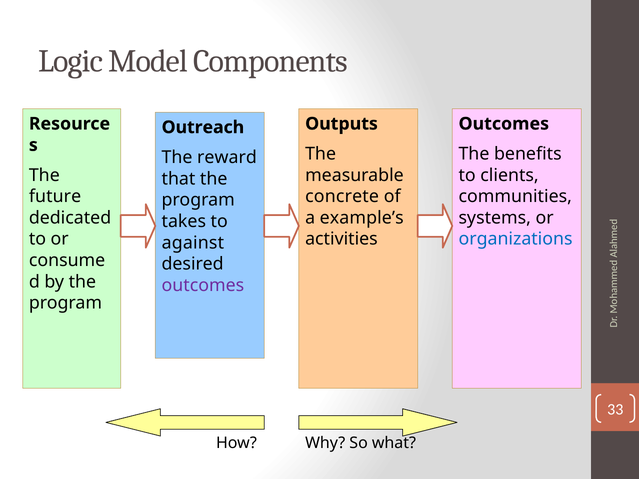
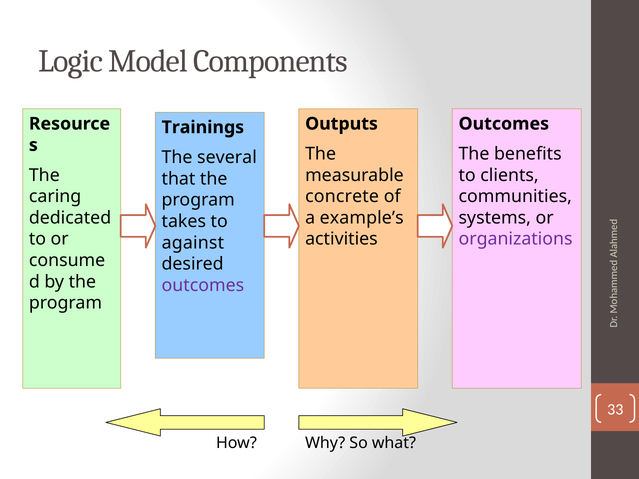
Outreach: Outreach -> Trainings (203, 127)
reward: reward -> several (227, 158)
future: future -> caring (55, 197)
organizations colour: blue -> purple (516, 239)
